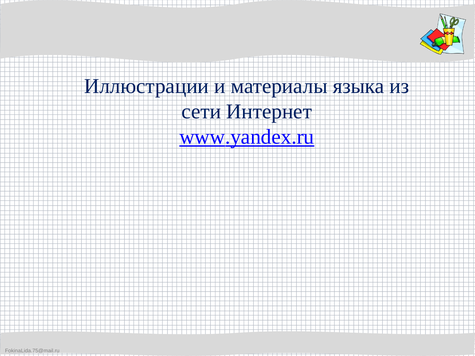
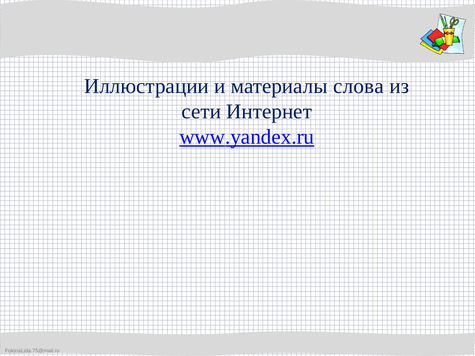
языка: языка -> слова (358, 86)
